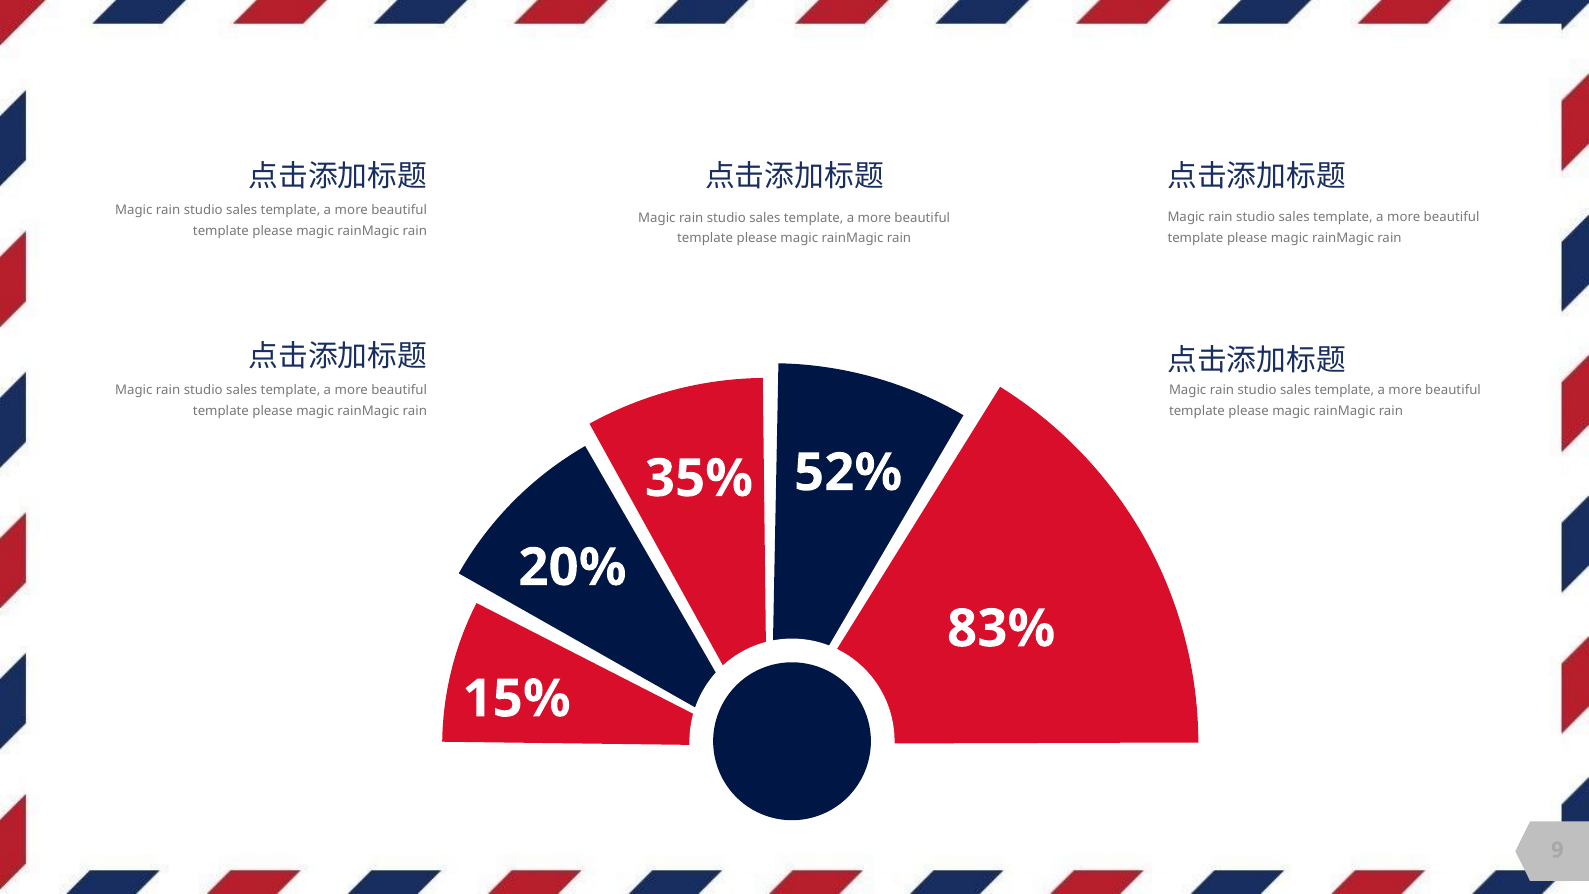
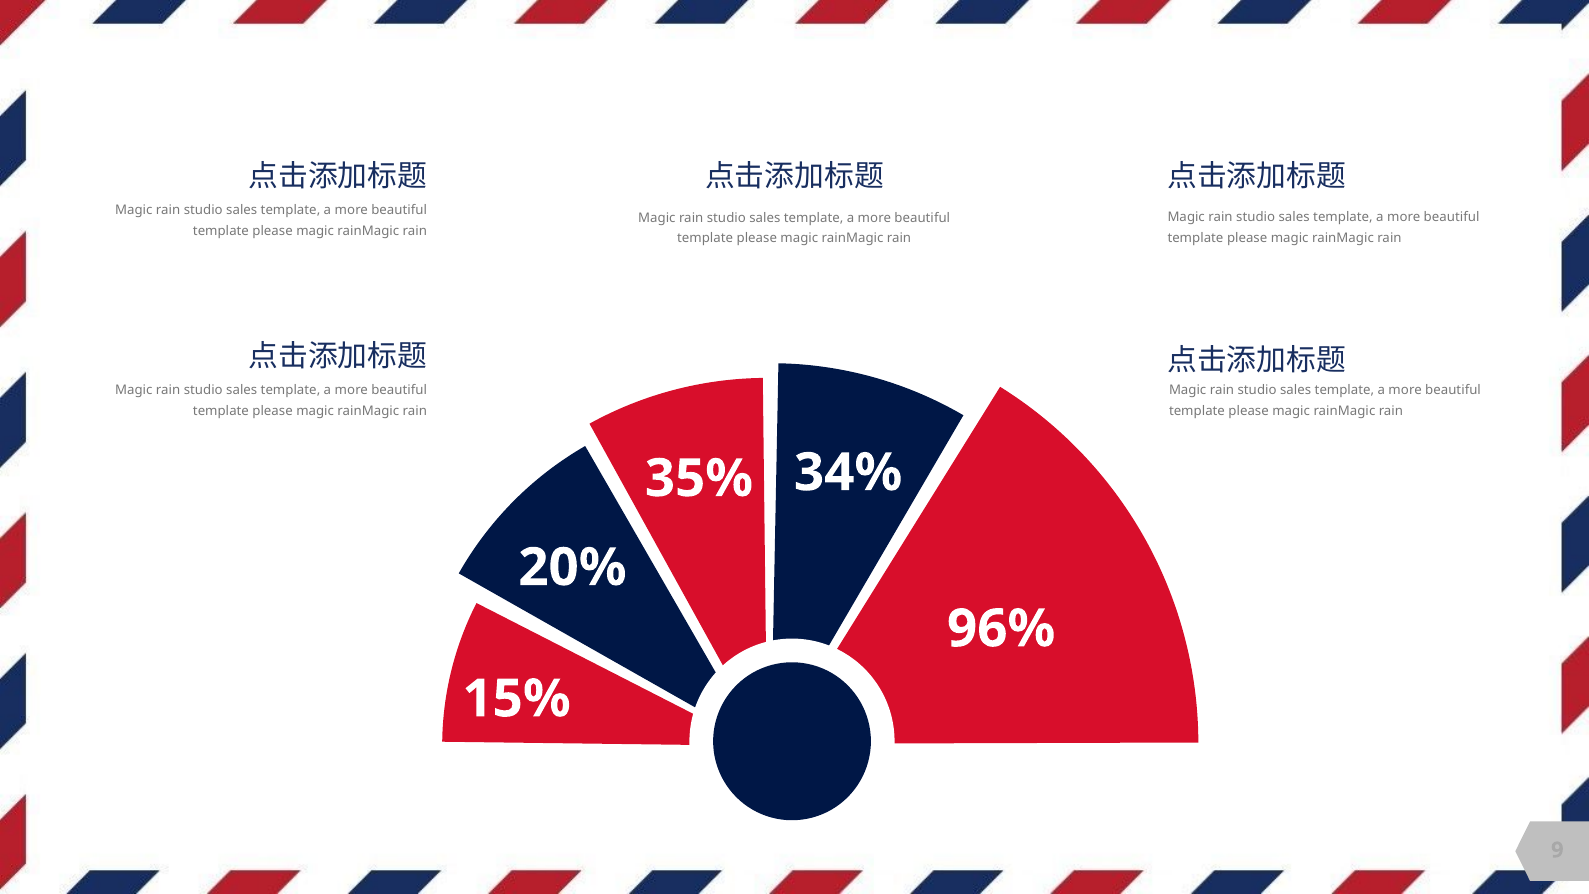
52%: 52% -> 34% (848, 473)
83%: 83% -> 96% (1001, 629)
